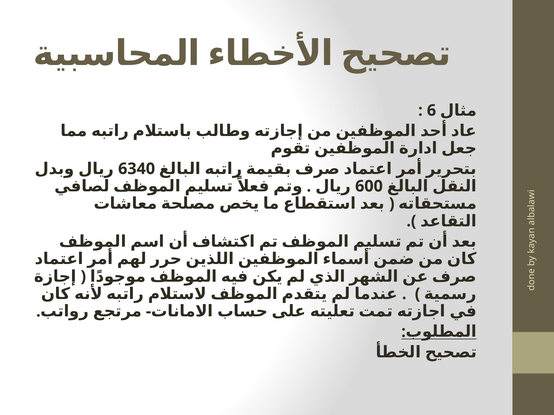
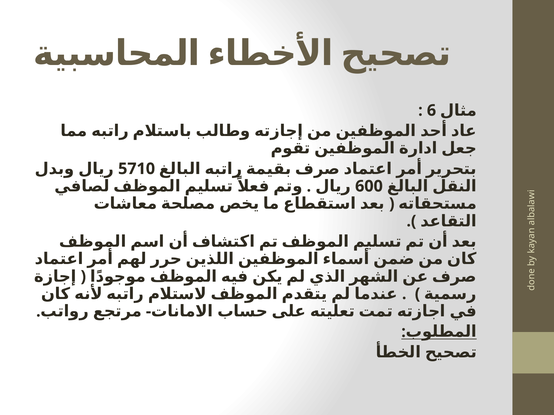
6340: 6340 -> 5710 (137, 169)
